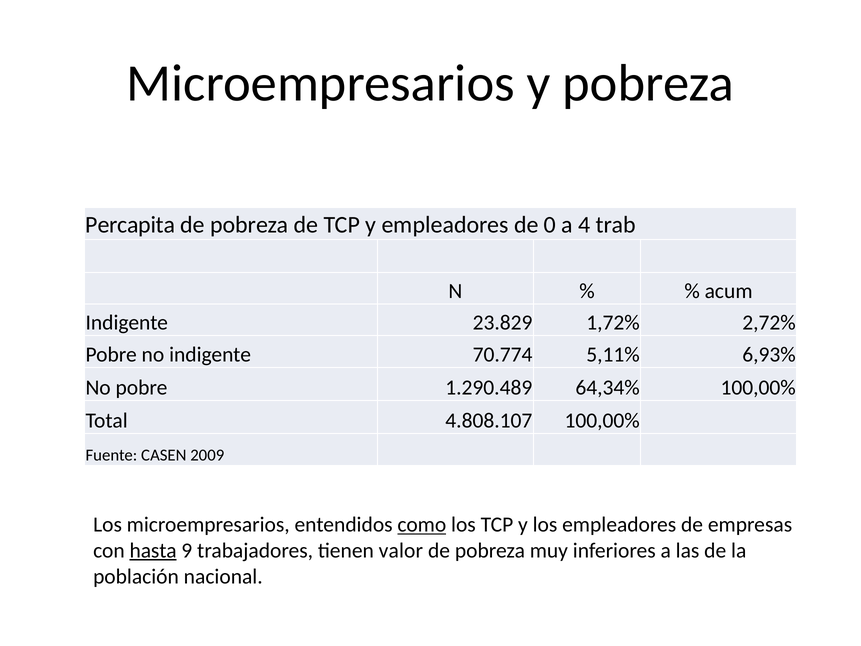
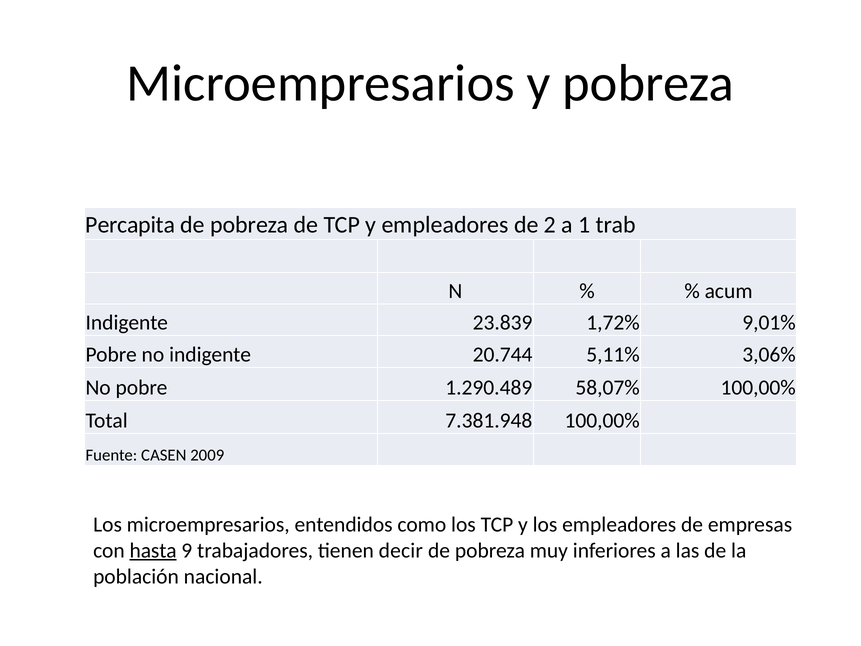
0: 0 -> 2 (550, 225)
4: 4 -> 1 (584, 225)
23.829: 23.829 -> 23.839 (503, 323)
2,72%: 2,72% -> 9,01% (769, 323)
70.774: 70.774 -> 20.744 (503, 354)
6,93%: 6,93% -> 3,06% (769, 354)
64,34%: 64,34% -> 58,07% (608, 387)
4.808.107: 4.808.107 -> 7.381.948 (489, 421)
como underline: present -> none (422, 525)
valor: valor -> decir (401, 550)
